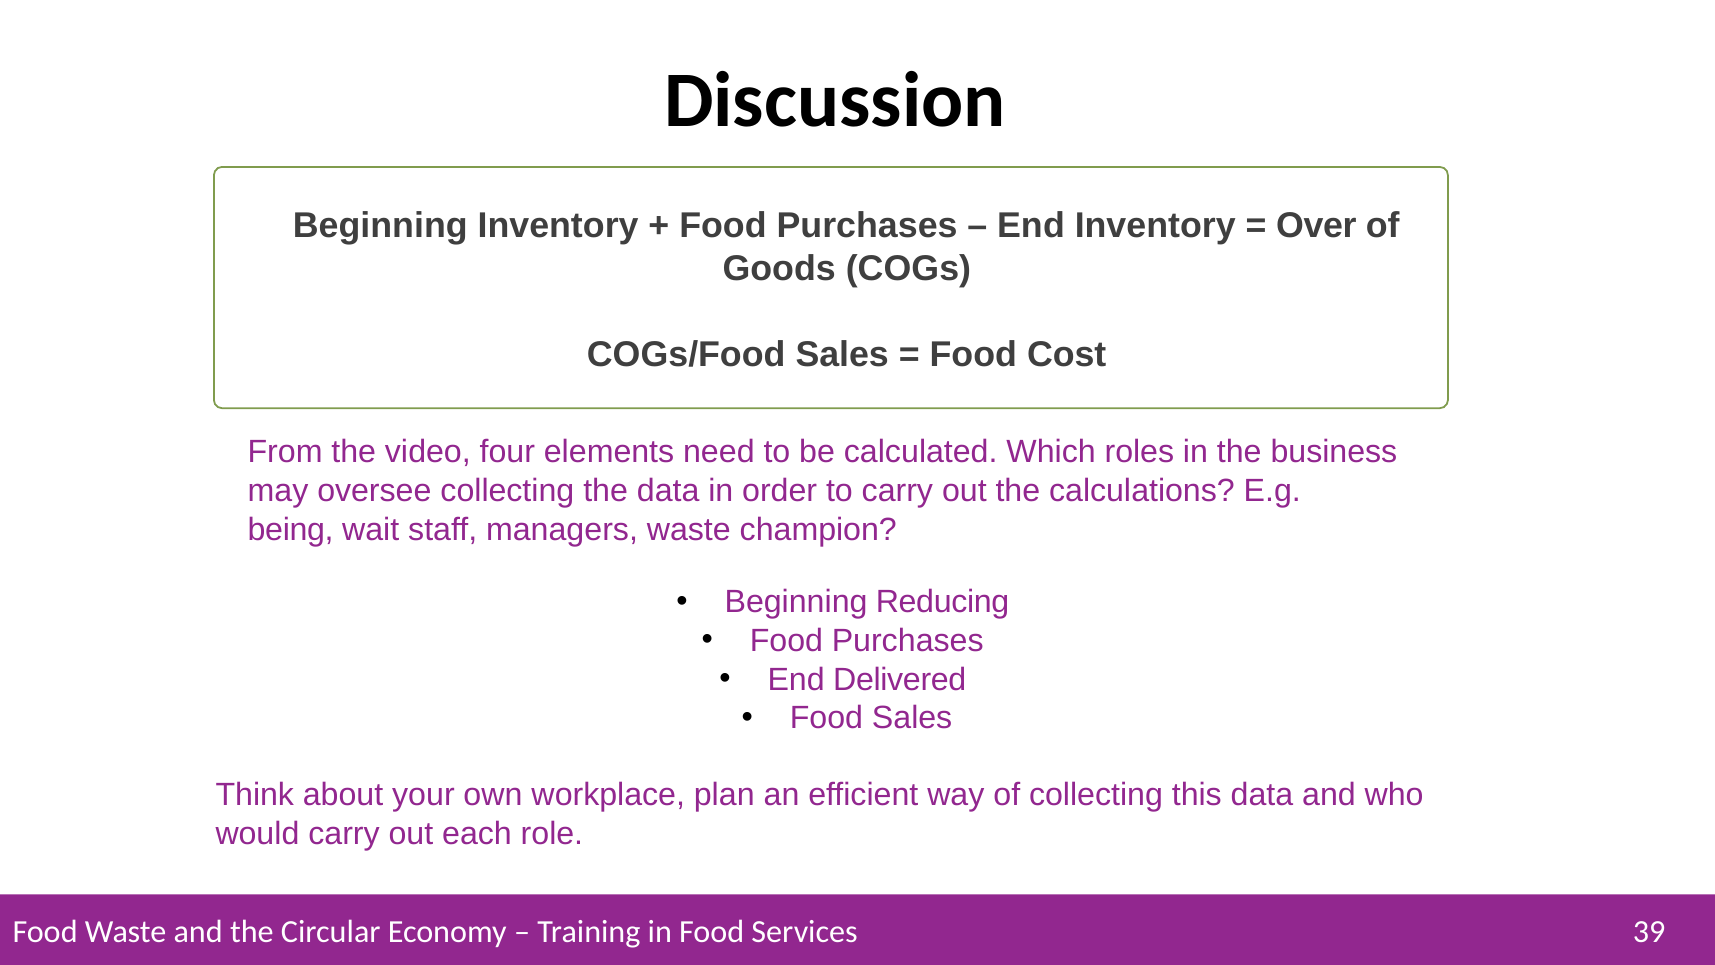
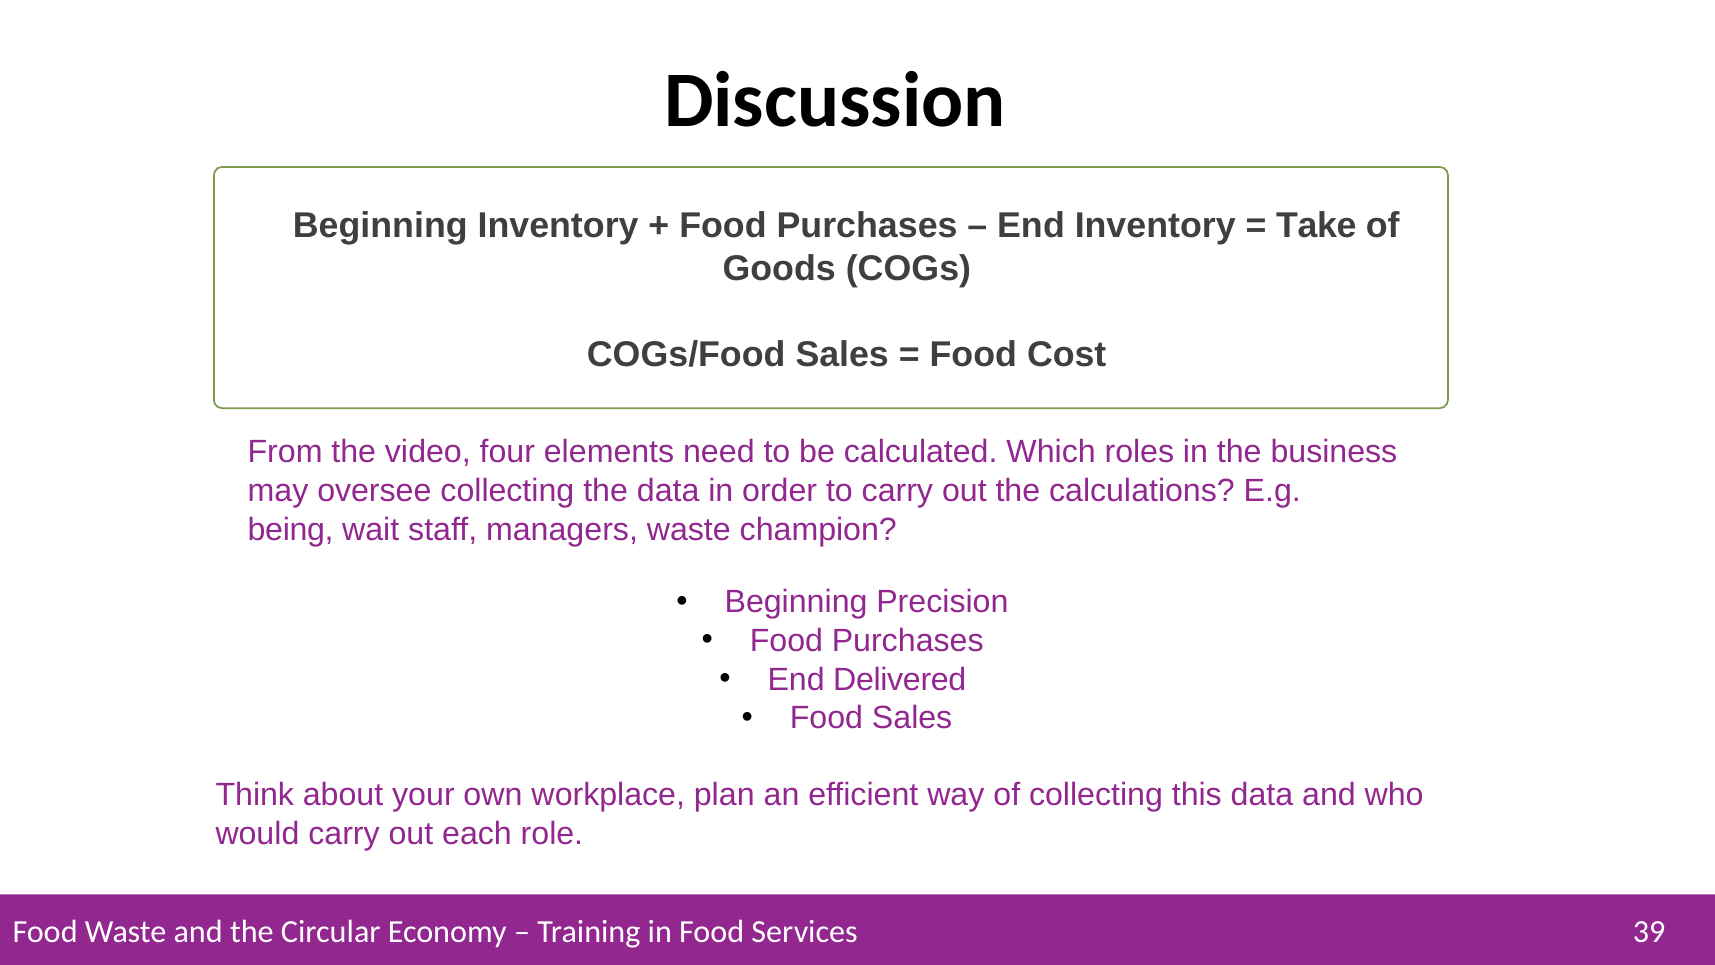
Over: Over -> Take (1316, 226)
Reducing: Reducing -> Precision (942, 602)
